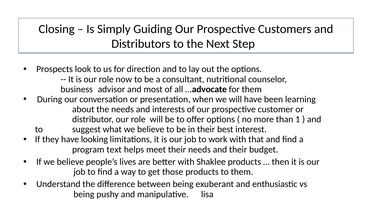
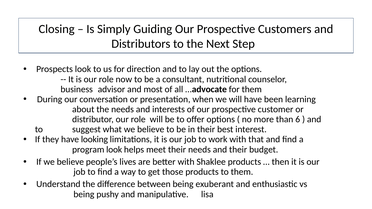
1: 1 -> 6 (298, 120)
program text: text -> look (114, 150)
